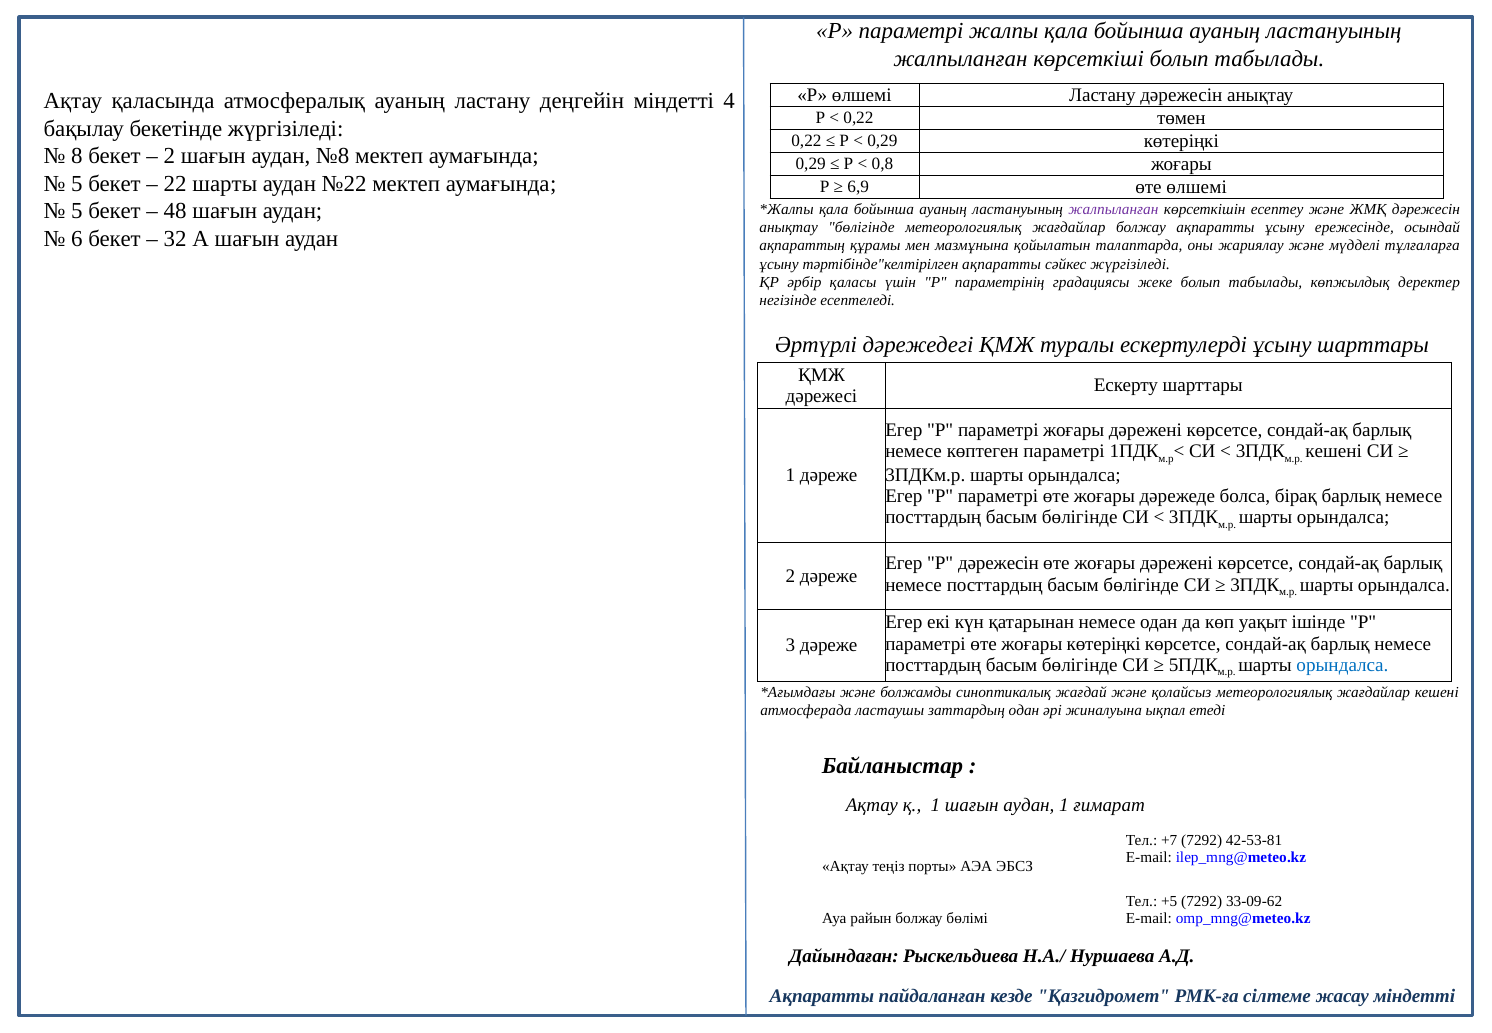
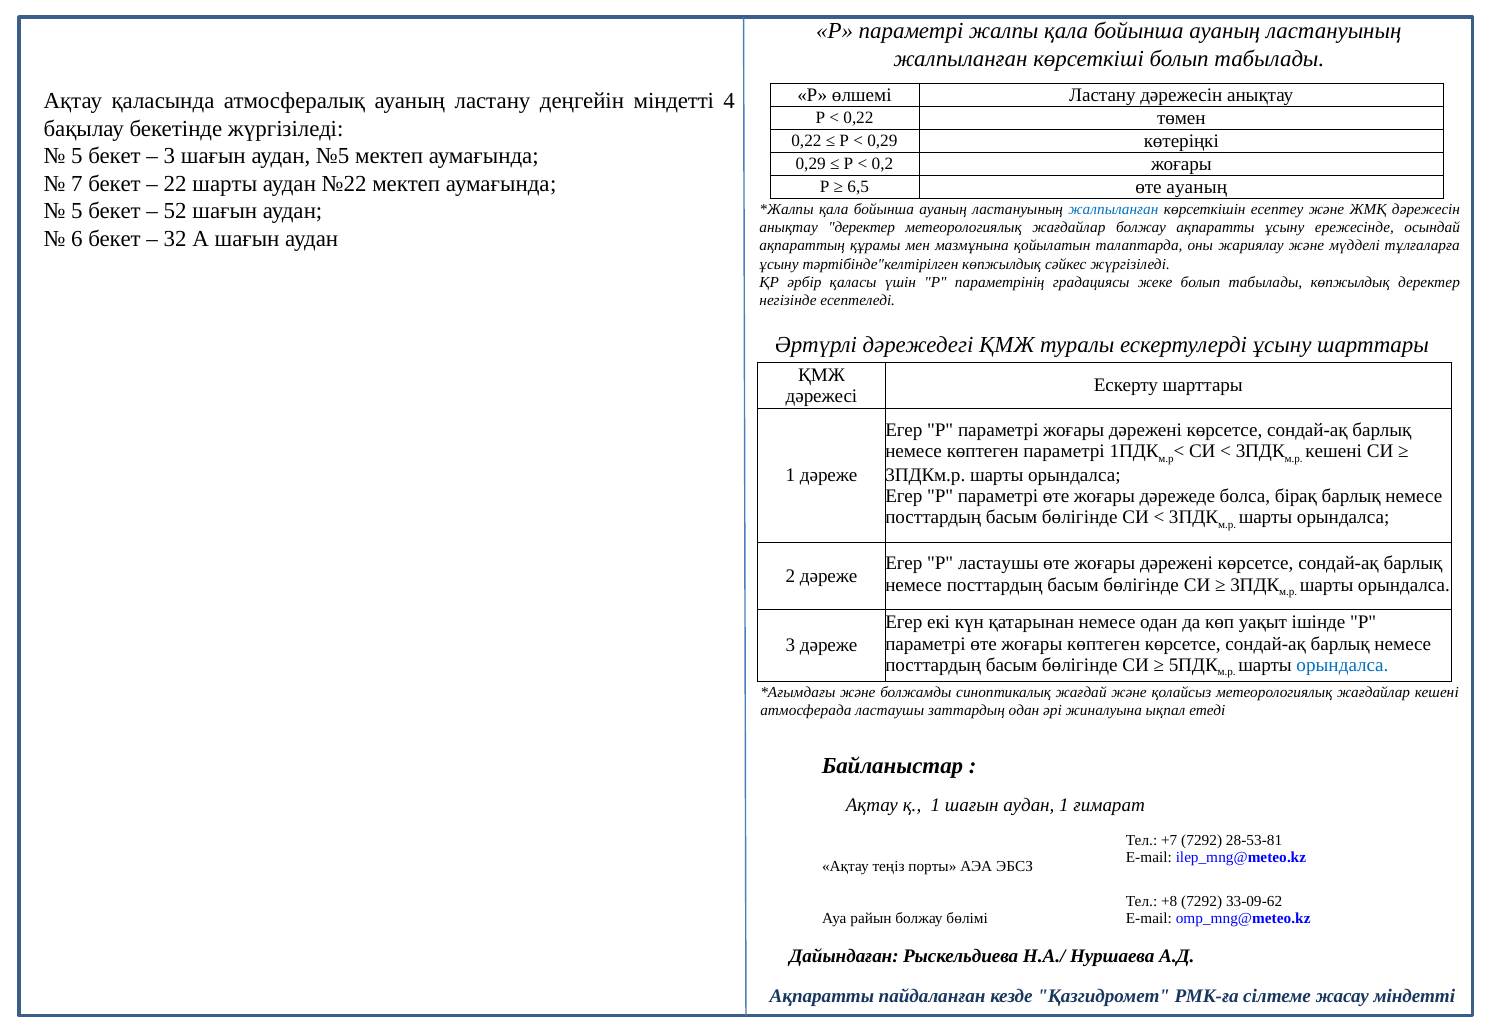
8: 8 -> 5 (77, 156)
2: 2 -> 3 (169, 156)
№8: №8 -> №5 (333, 156)
0,8: 0,8 -> 0,2 (882, 164)
5: 5 -> 7 (77, 184)
6,9: 6,9 -> 6,5 (858, 187)
өте өлшемі: өлшемі -> ауаның (1197, 187)
48: 48 -> 52 (175, 211)
жалпыланған colour: purple -> blue (1113, 209)
анықтау бөлігінде: бөлігінде -> деректер (862, 228)
тәртібінде"келтірілген ақпаратты: ақпаратты -> көпжылдық (1002, 264)
Р дәрежесін: дәрежесін -> ластаушы (998, 564)
жоғары көтеріңкі: көтеріңкі -> көптеген (1104, 644)
42-53-81: 42-53-81 -> 28-53-81 (1254, 841)
+5: +5 -> +8 (1169, 901)
